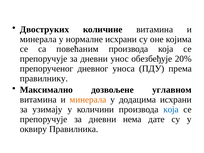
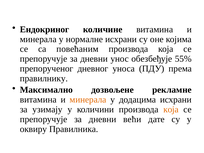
Двоструких: Двоструких -> Ендокриног (45, 29)
20%: 20% -> 55% (183, 59)
углавном: углавном -> рекламне (172, 90)
која colour: blue -> orange (171, 109)
нема: нема -> већи (132, 119)
